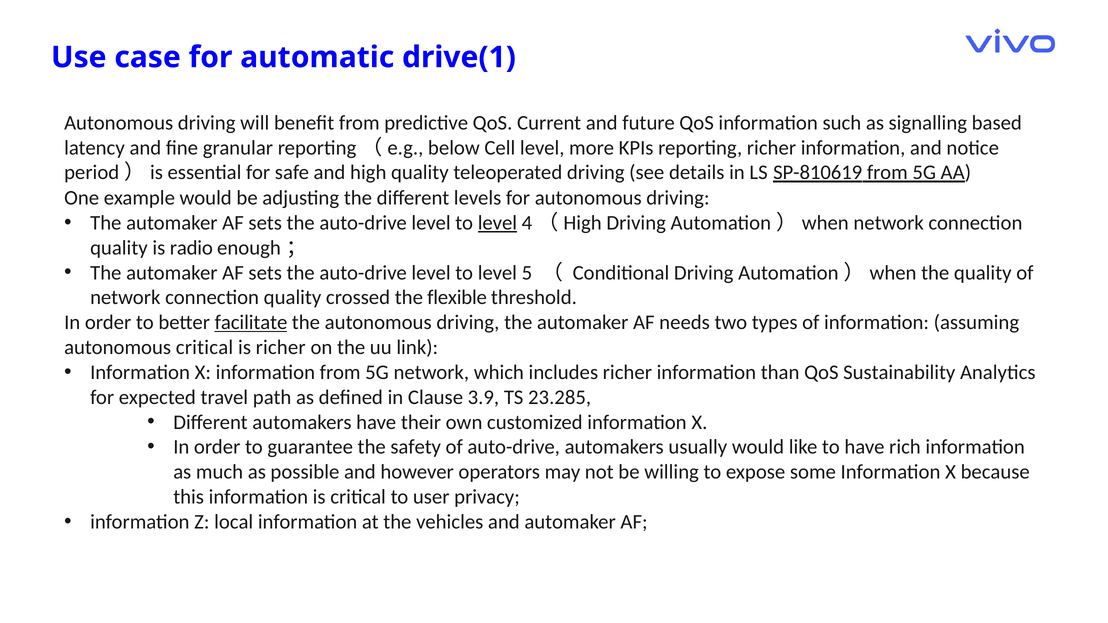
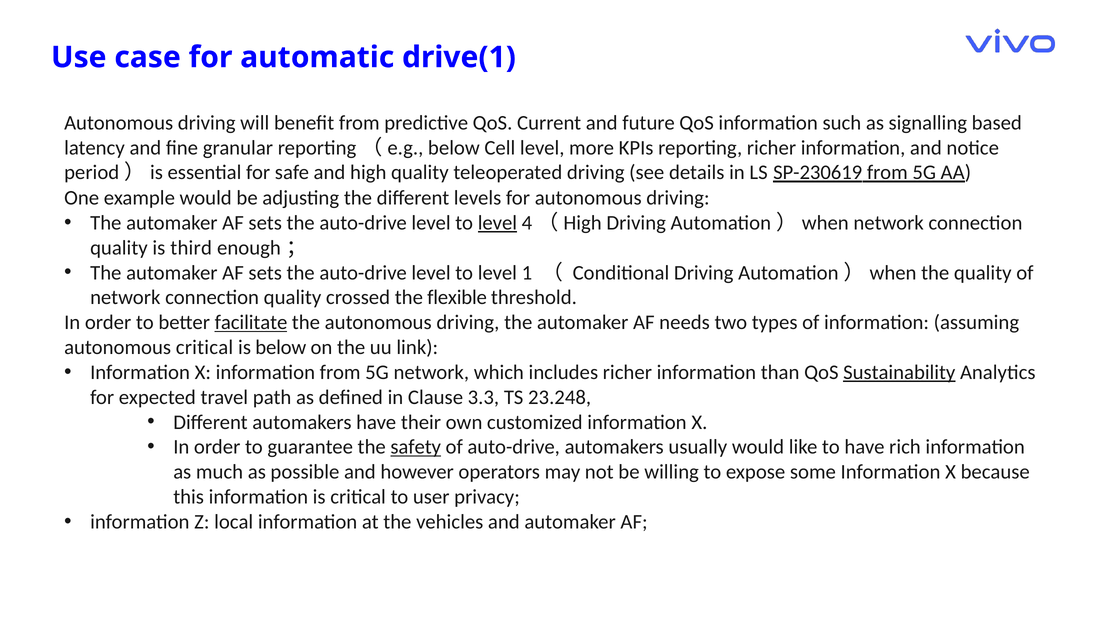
SP-810619: SP-810619 -> SP-230619 (818, 173)
radio: radio -> third (191, 248)
5: 5 -> 1 (527, 273)
is richer: richer -> below (281, 348)
Sustainability underline: none -> present (899, 373)
3.9: 3.9 -> 3.3 (483, 397)
23.285: 23.285 -> 23.248 (560, 397)
safety underline: none -> present (416, 447)
